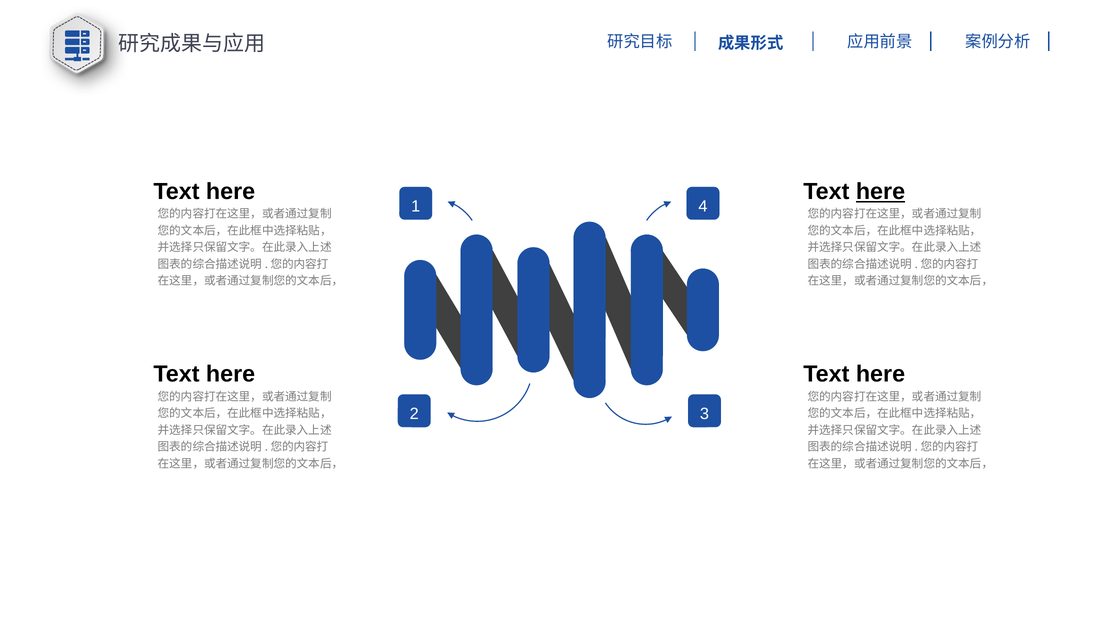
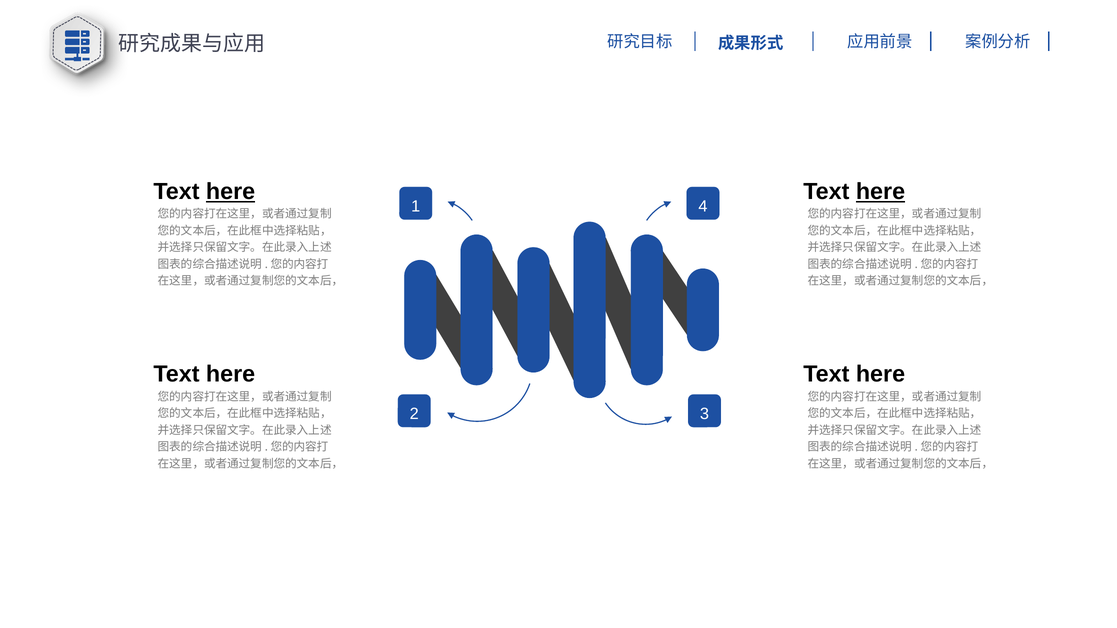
here underline: none -> present (231, 192)
